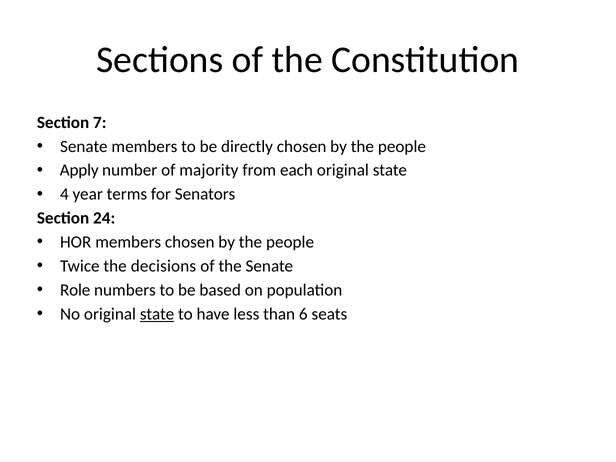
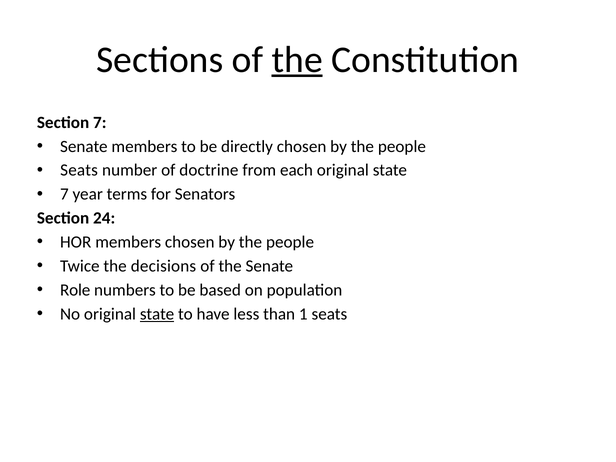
the underline: none -> present (297, 60)
Apply: Apply -> Seats (79, 170)
majority: majority -> doctrine (209, 170)
4: 4 -> 7 (64, 194)
6: 6 -> 1 (303, 314)
